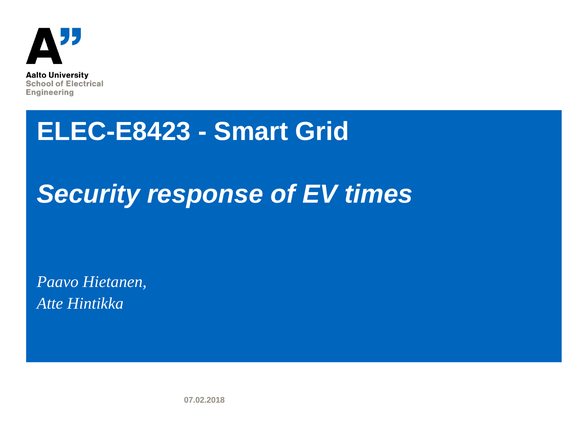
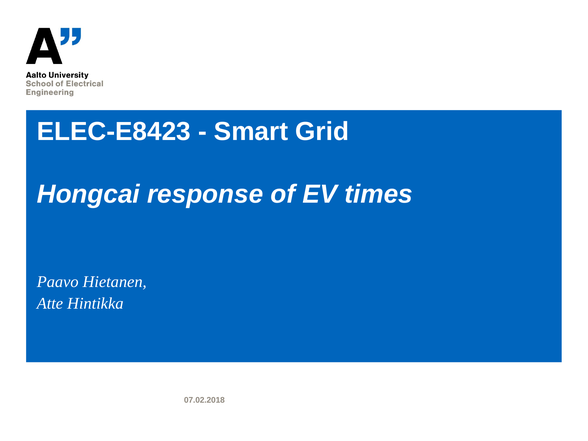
Security: Security -> Hongcai (88, 194)
